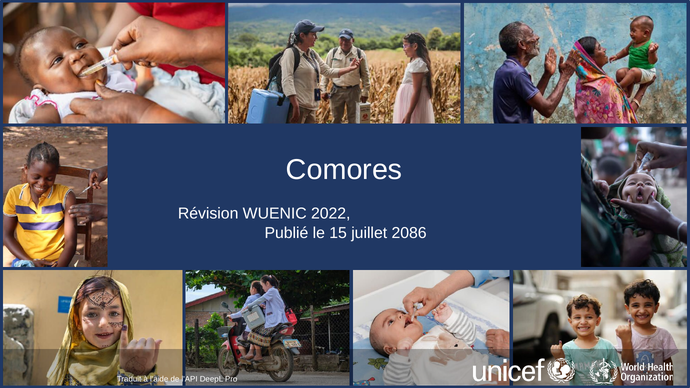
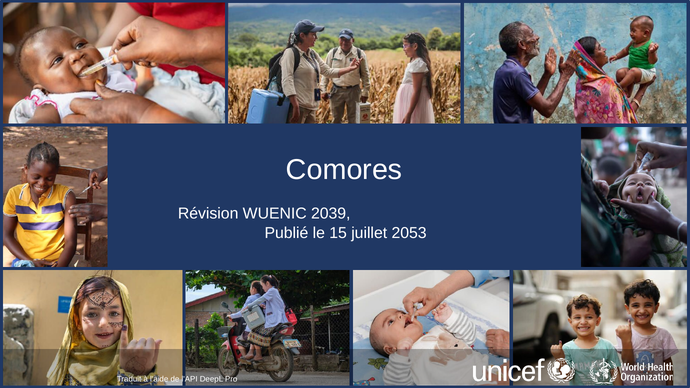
2022: 2022 -> 2039 (331, 214)
2086: 2086 -> 2053 (409, 233)
